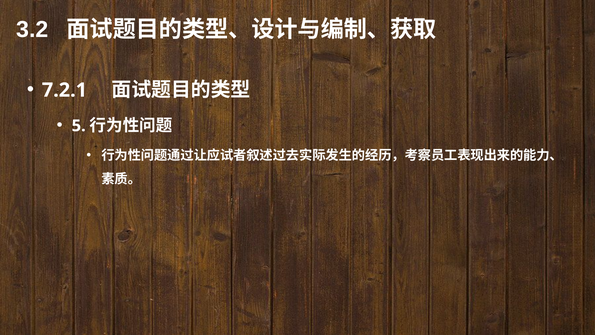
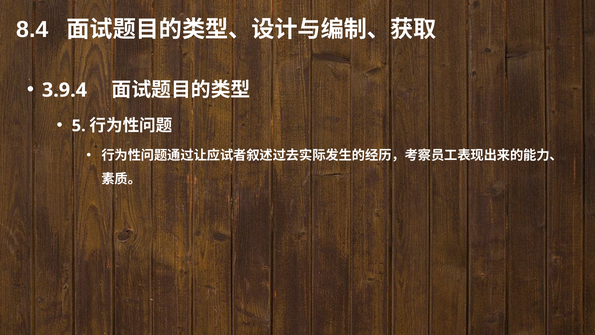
3.2: 3.2 -> 8.4 (32, 29)
7.2.1: 7.2.1 -> 3.9.4 (64, 90)
